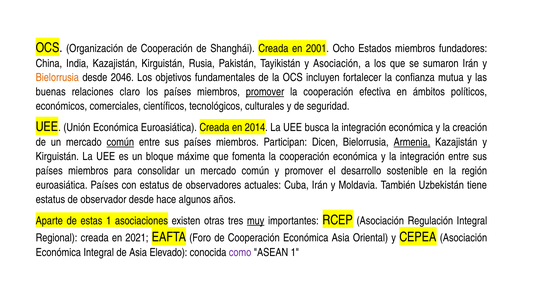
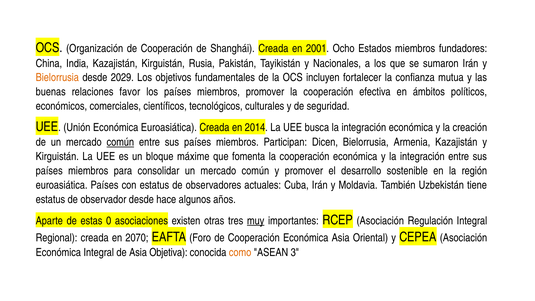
y Asociación: Asociación -> Nacionales (337, 63)
2046: 2046 -> 2029 (122, 78)
claro: claro -> favor (130, 92)
promover underline: present -> none (265, 92)
Armenia underline: present -> none (412, 142)
estas 1: 1 -> 0 (109, 221)
2021: 2021 -> 2070 (137, 238)
Elevado: Elevado -> Objetiva (168, 253)
como colour: purple -> orange (240, 253)
ASEAN 1: 1 -> 3 (295, 253)
